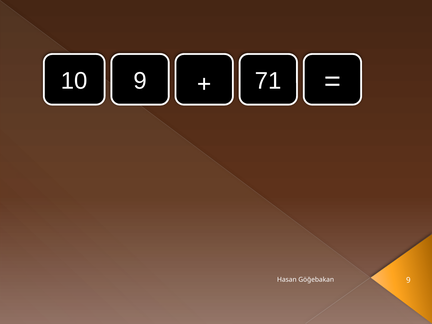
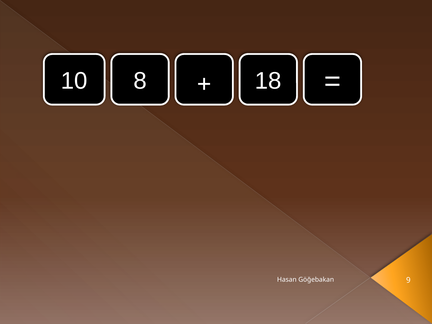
10 9: 9 -> 8 (140, 81)
71: 71 -> 18 (268, 81)
